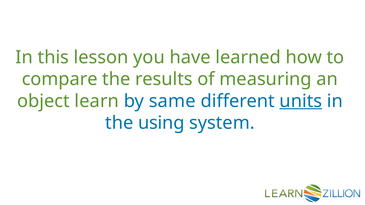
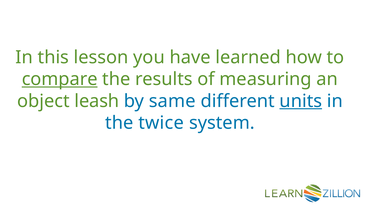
compare underline: none -> present (60, 79)
learn: learn -> leash (97, 101)
using: using -> twice (161, 123)
